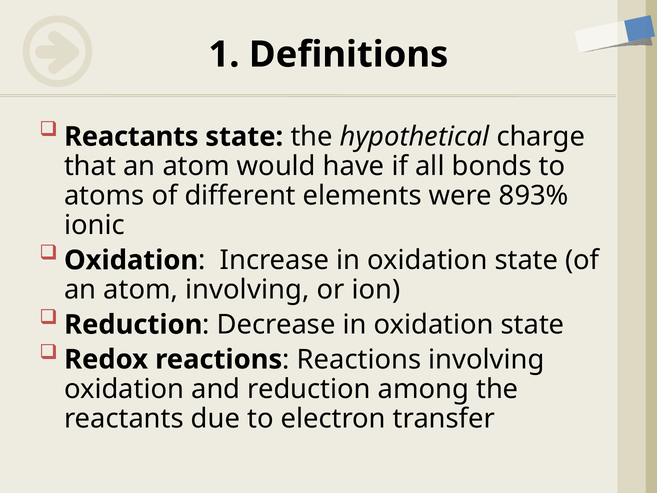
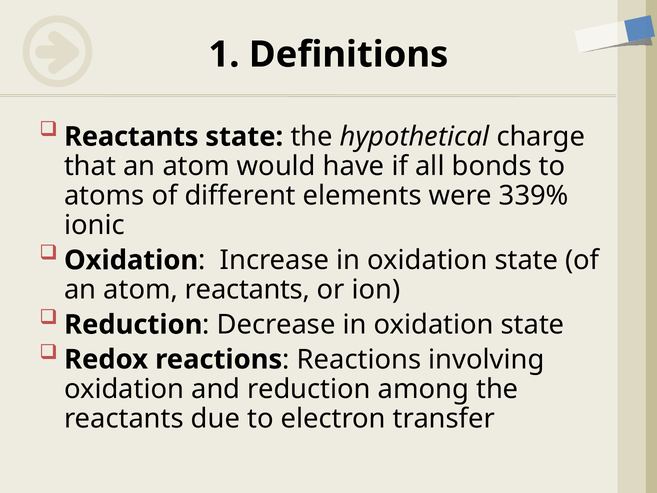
893%: 893% -> 339% (534, 196)
atom involving: involving -> reactants (248, 290)
